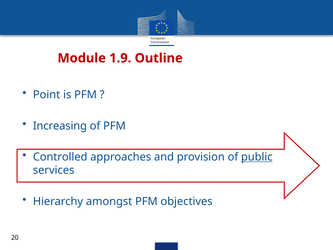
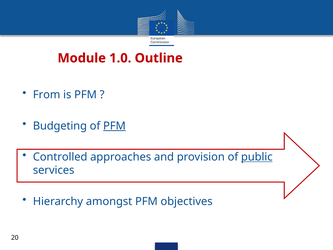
1.9: 1.9 -> 1.0 (120, 58)
Point: Point -> From (47, 95)
Increasing: Increasing -> Budgeting (60, 126)
PFM underline: none -> present (114, 126)
